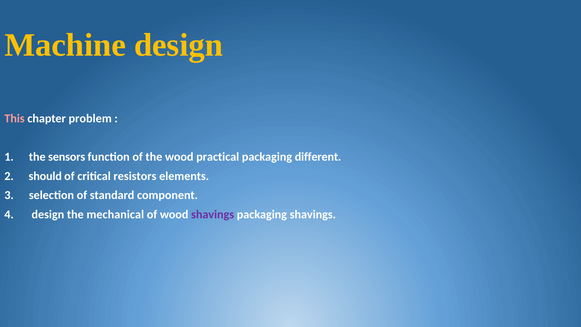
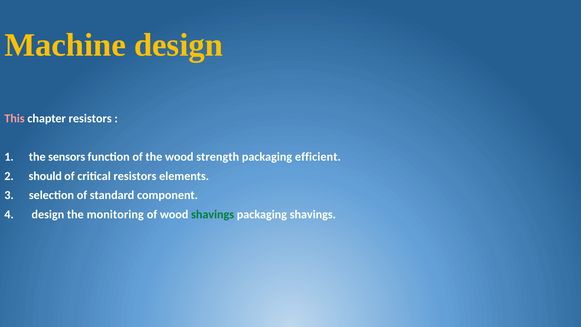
chapter problem: problem -> resistors (90, 119)
practical: practical -> strength (218, 157)
different: different -> efficient (318, 157)
mechanical: mechanical -> monitoring (115, 214)
shavings colour: purple -> green (213, 214)
